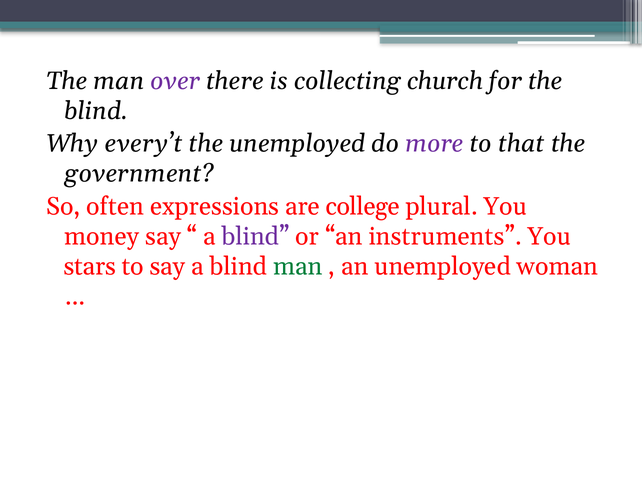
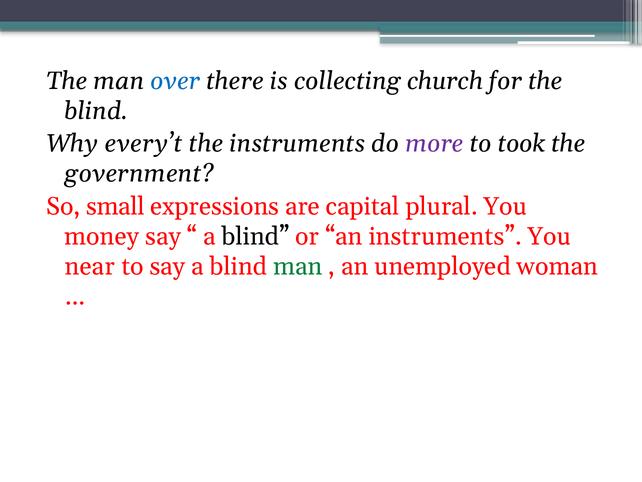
over colour: purple -> blue (175, 81)
the unemployed: unemployed -> instruments (297, 144)
that: that -> took (522, 144)
often: often -> small (115, 206)
college: college -> capital (363, 206)
blind colour: purple -> black (256, 236)
stars: stars -> near (90, 266)
